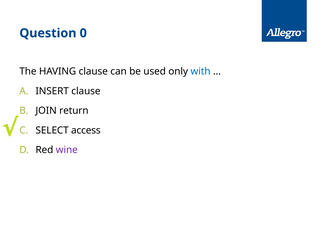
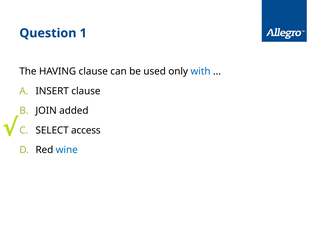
0: 0 -> 1 (83, 33)
return: return -> added (74, 111)
wine colour: purple -> blue (67, 150)
